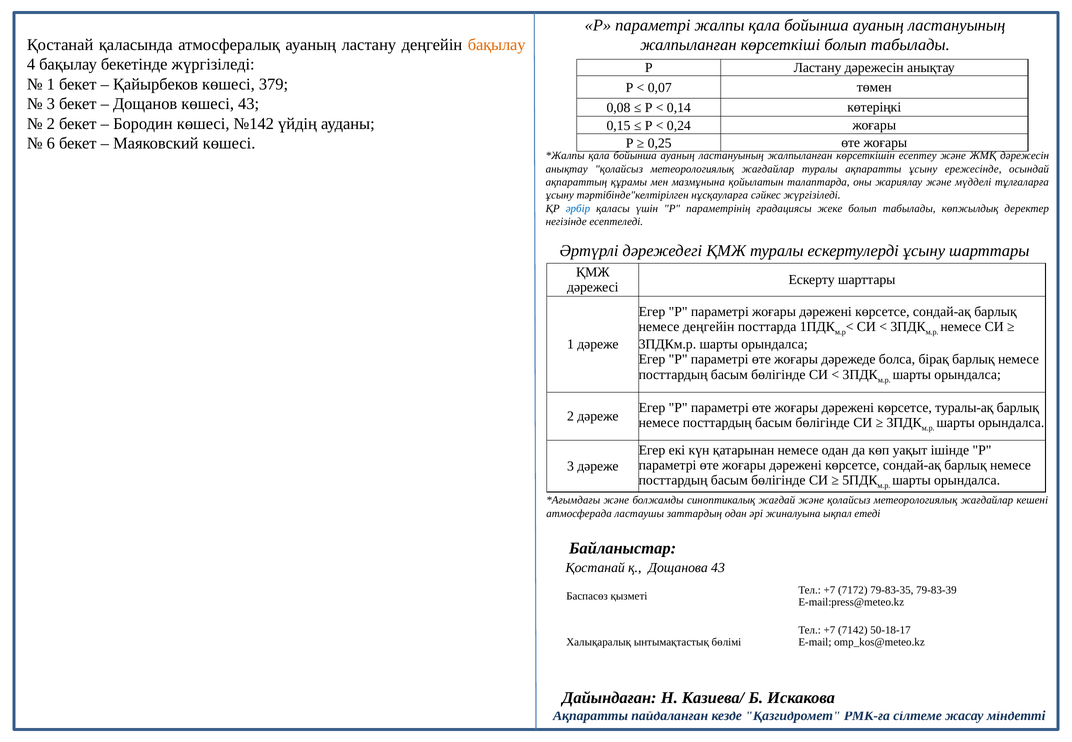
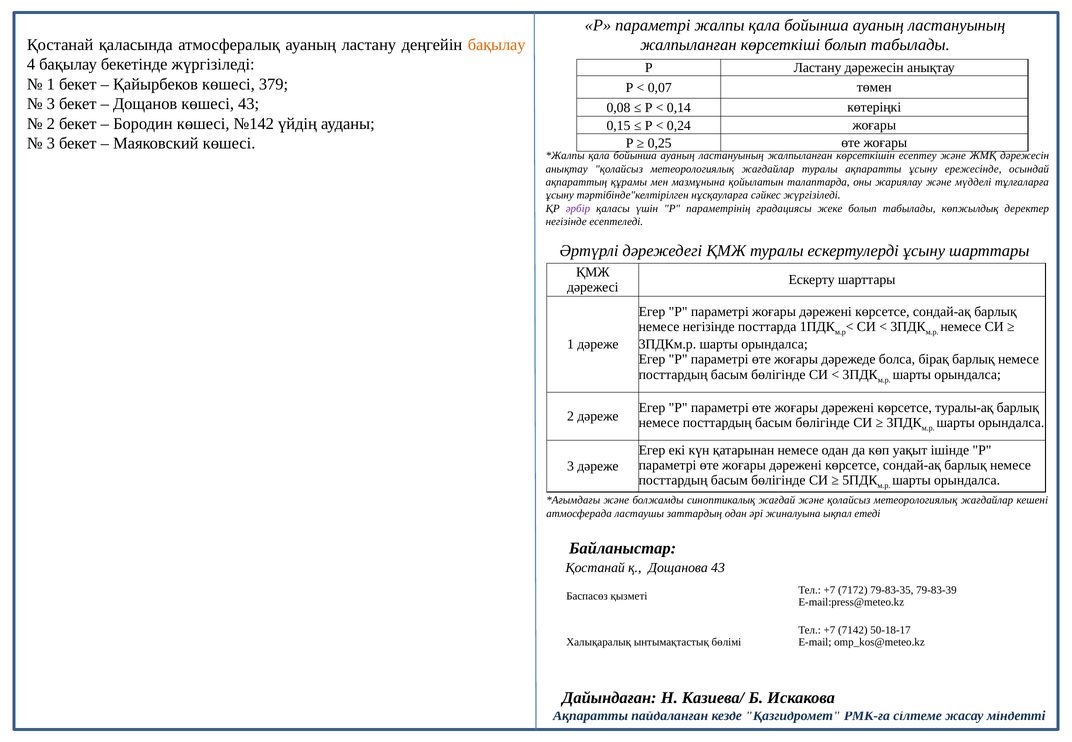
6: 6 -> 3 (51, 144)
әрбір colour: blue -> purple (578, 209)
немесе деңгейін: деңгейін -> негізінде (709, 327)
